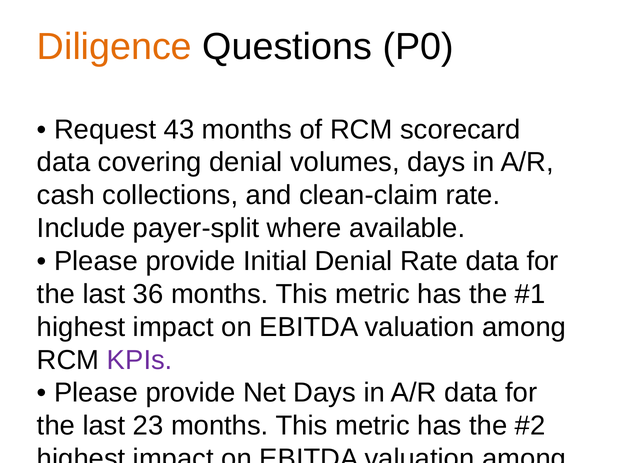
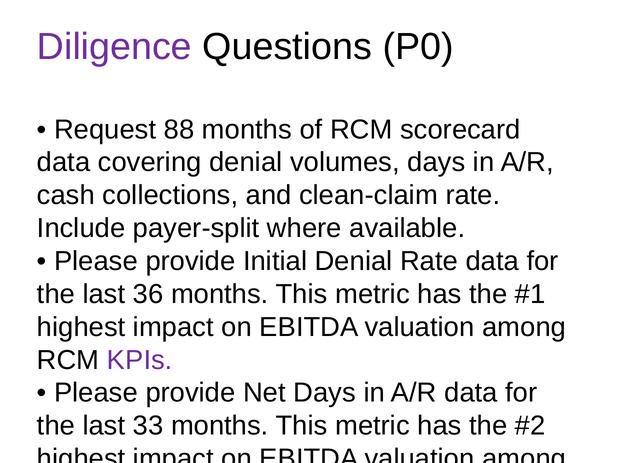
Diligence colour: orange -> purple (114, 47)
43: 43 -> 88 (179, 129)
23: 23 -> 33 (148, 426)
